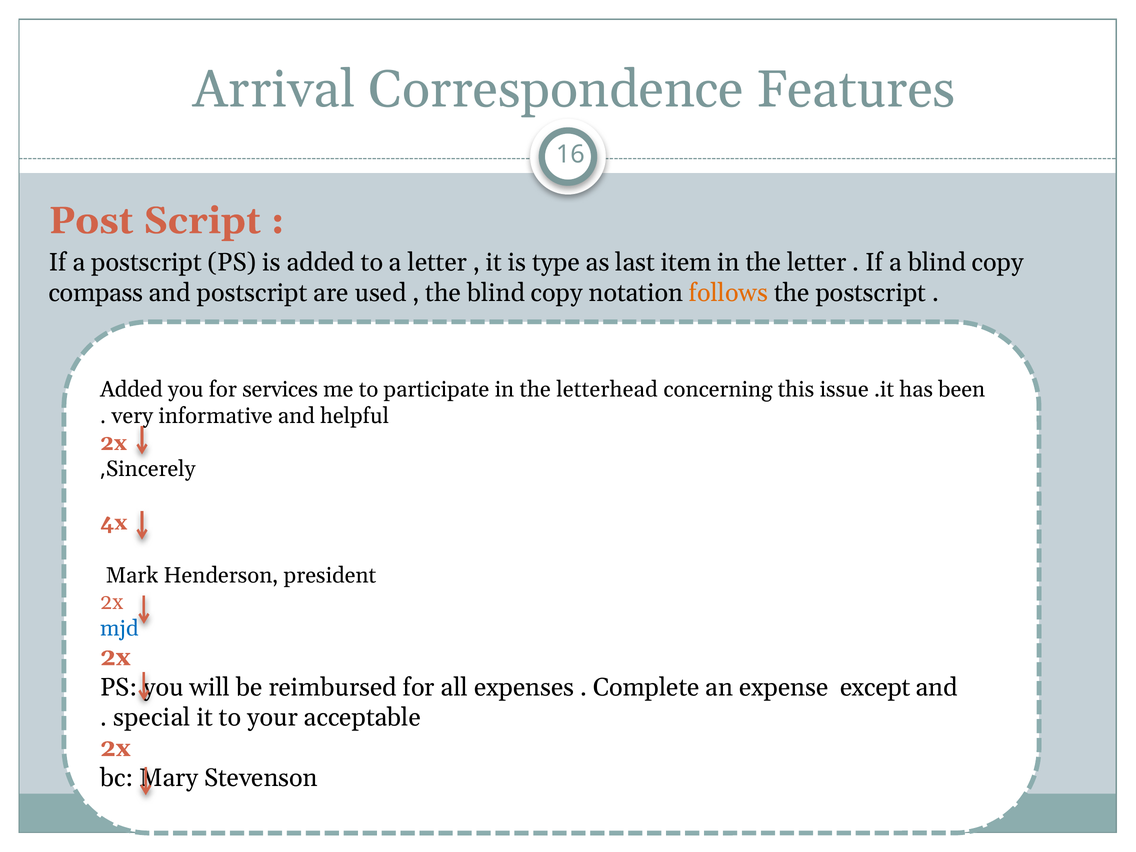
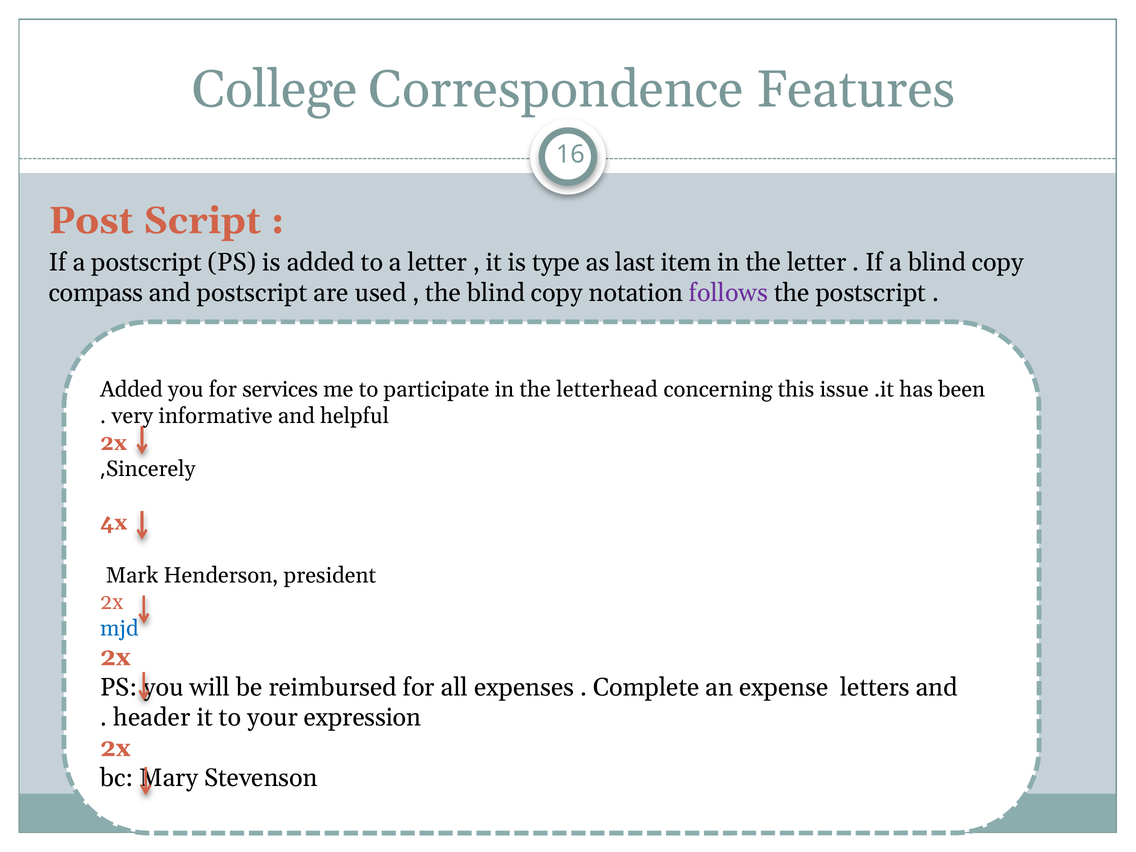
Arrival: Arrival -> College (275, 89)
follows colour: orange -> purple (728, 293)
except: except -> letters (875, 687)
special: special -> header (152, 717)
acceptable: acceptable -> expression (363, 717)
